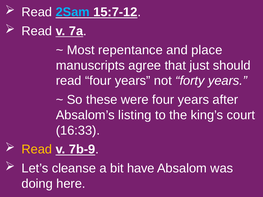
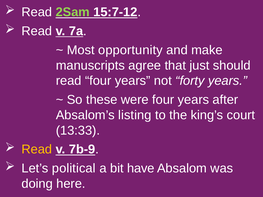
2Sam colour: light blue -> light green (73, 12)
repentance: repentance -> opportunity (130, 50)
place: place -> make (207, 50)
16:33: 16:33 -> 13:33 (78, 131)
cleanse: cleanse -> political (74, 169)
